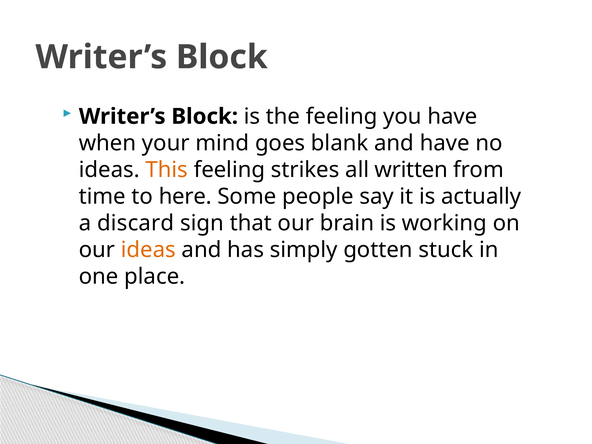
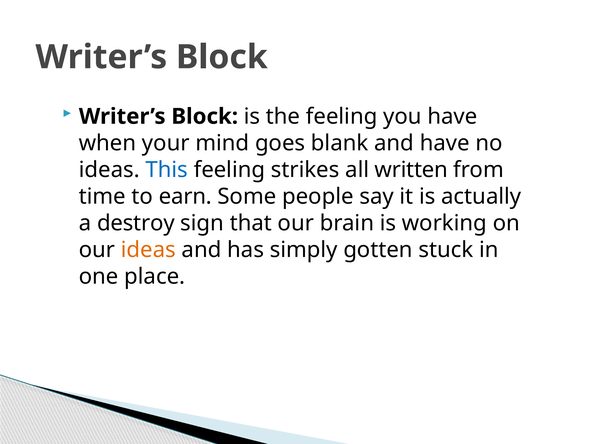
This colour: orange -> blue (167, 170)
here: here -> earn (185, 196)
discard: discard -> destroy (136, 223)
